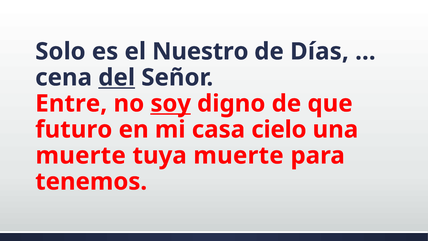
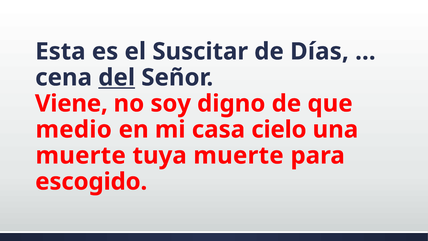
Solo: Solo -> Esta (60, 51)
Nuestro: Nuestro -> Suscitar (200, 51)
Entre: Entre -> Viene (71, 103)
soy underline: present -> none (171, 103)
futuro: futuro -> medio (74, 129)
tenemos: tenemos -> escogido (91, 181)
